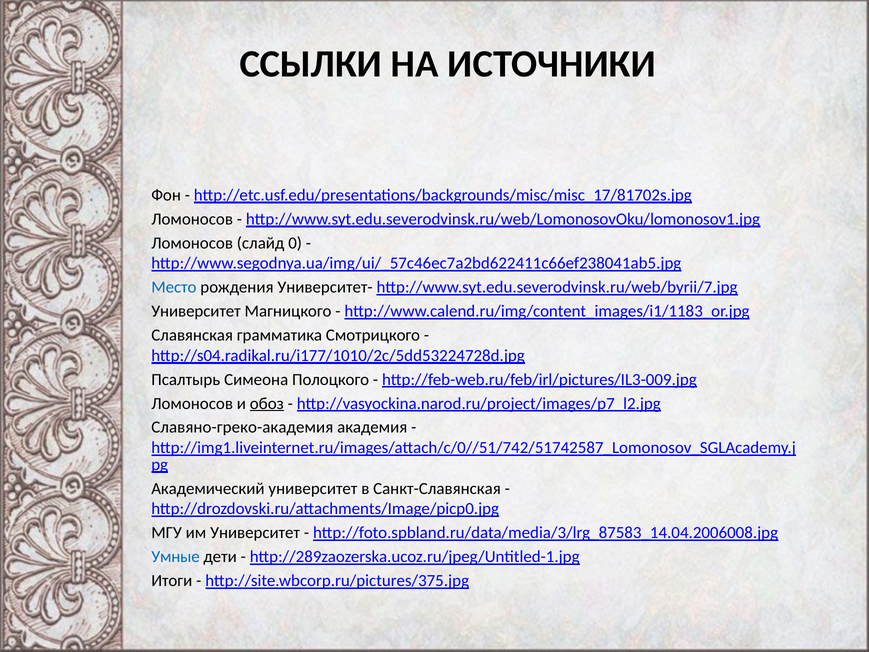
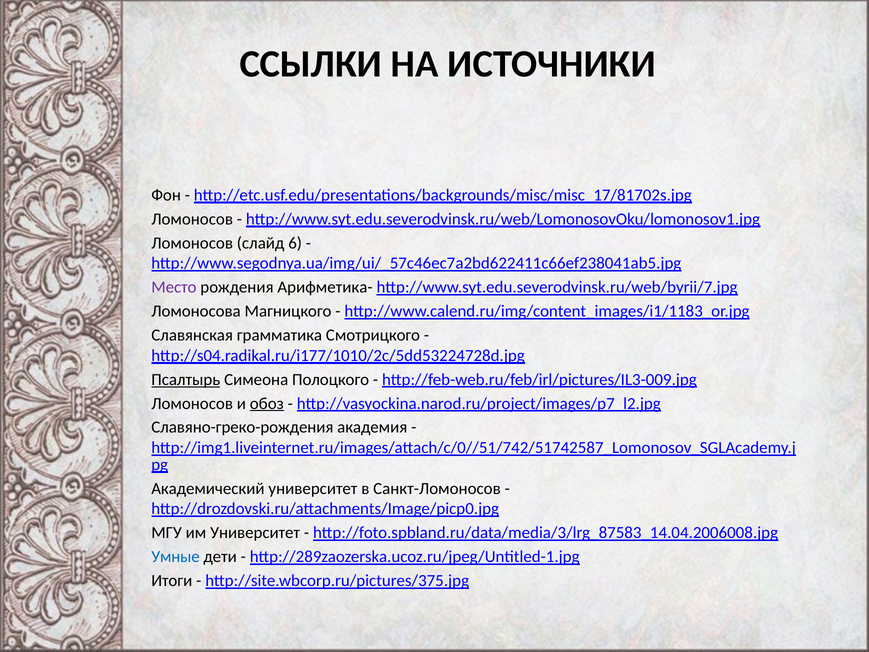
0: 0 -> 6 (295, 243)
Место colour: blue -> purple (174, 287)
Университет-: Университет- -> Арифметика- (325, 287)
Университет: Университет -> Ломоносова (196, 311)
Псалтырь underline: none -> present (186, 379)
Славяно-греко-академия: Славяно-греко-академия -> Славяно-греко-рождения (242, 427)
Санкт-Славянская: Санкт-Славянская -> Санкт-Ломоносов (437, 488)
